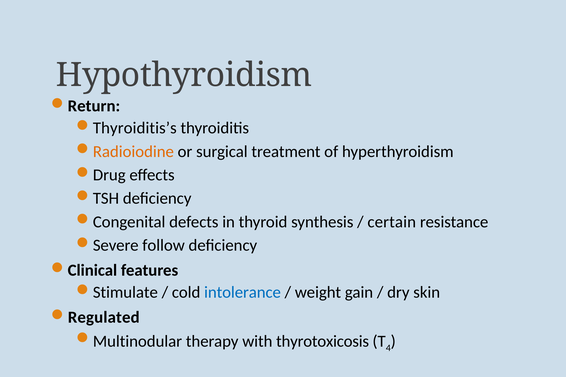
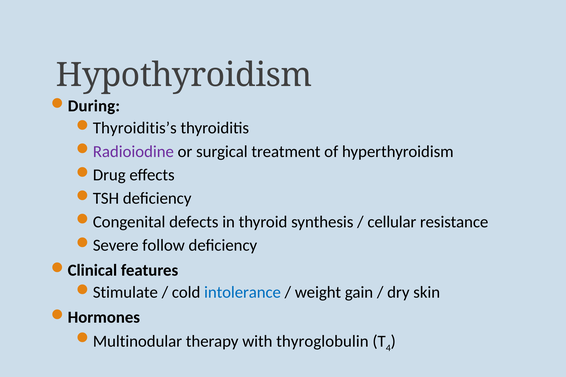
Return: Return -> During (94, 106)
Radioiodine colour: orange -> purple (133, 152)
certain: certain -> cellular (392, 222)
Regulated: Regulated -> Hormones (104, 318)
thyrotoxicosis: thyrotoxicosis -> thyroglobulin (322, 342)
